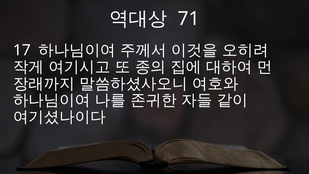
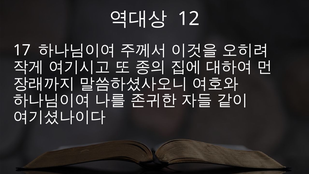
71: 71 -> 12 (189, 19)
